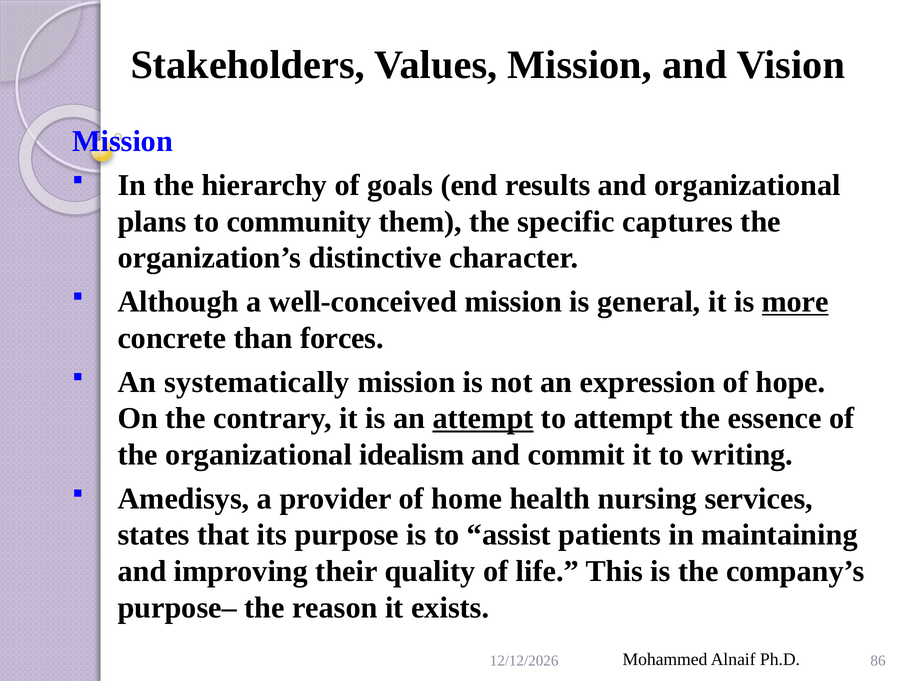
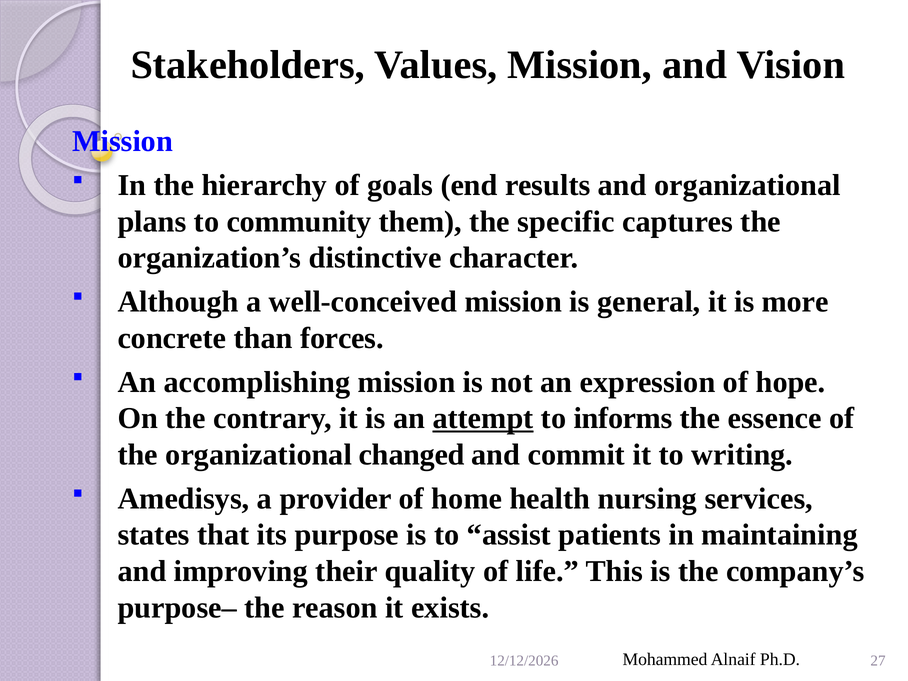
more underline: present -> none (795, 302)
systematically: systematically -> accomplishing (257, 382)
to attempt: attempt -> informs (623, 418)
idealism: idealism -> changed (412, 455)
86: 86 -> 27 (878, 661)
